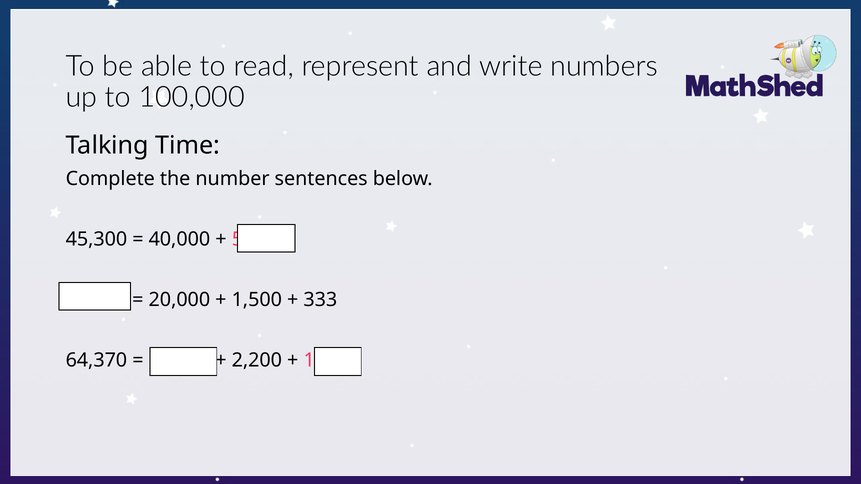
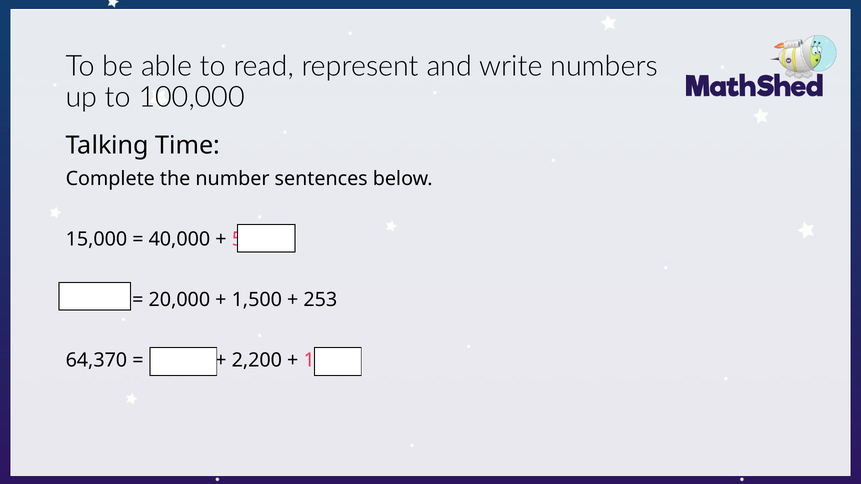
45,300: 45,300 -> 15,000 (96, 239)
333: 333 -> 253 (320, 300)
